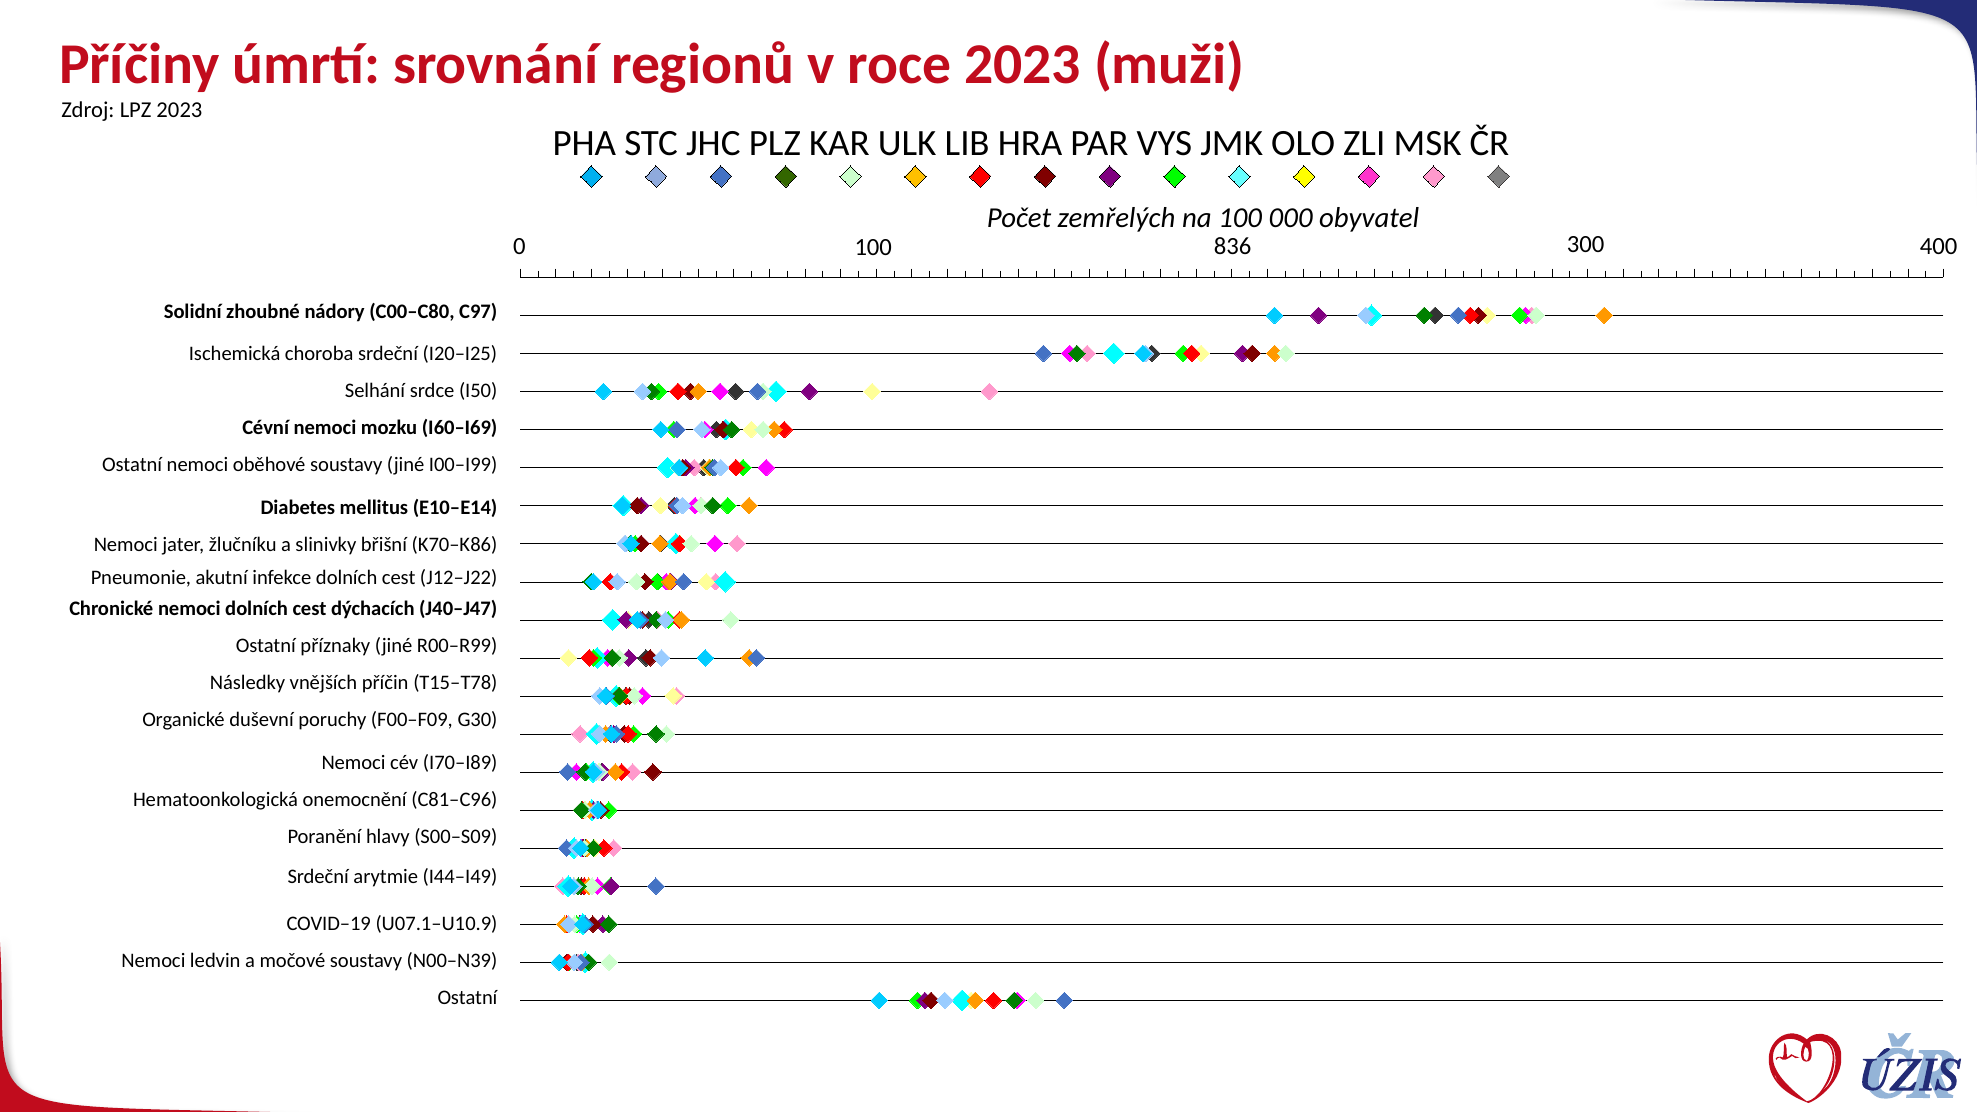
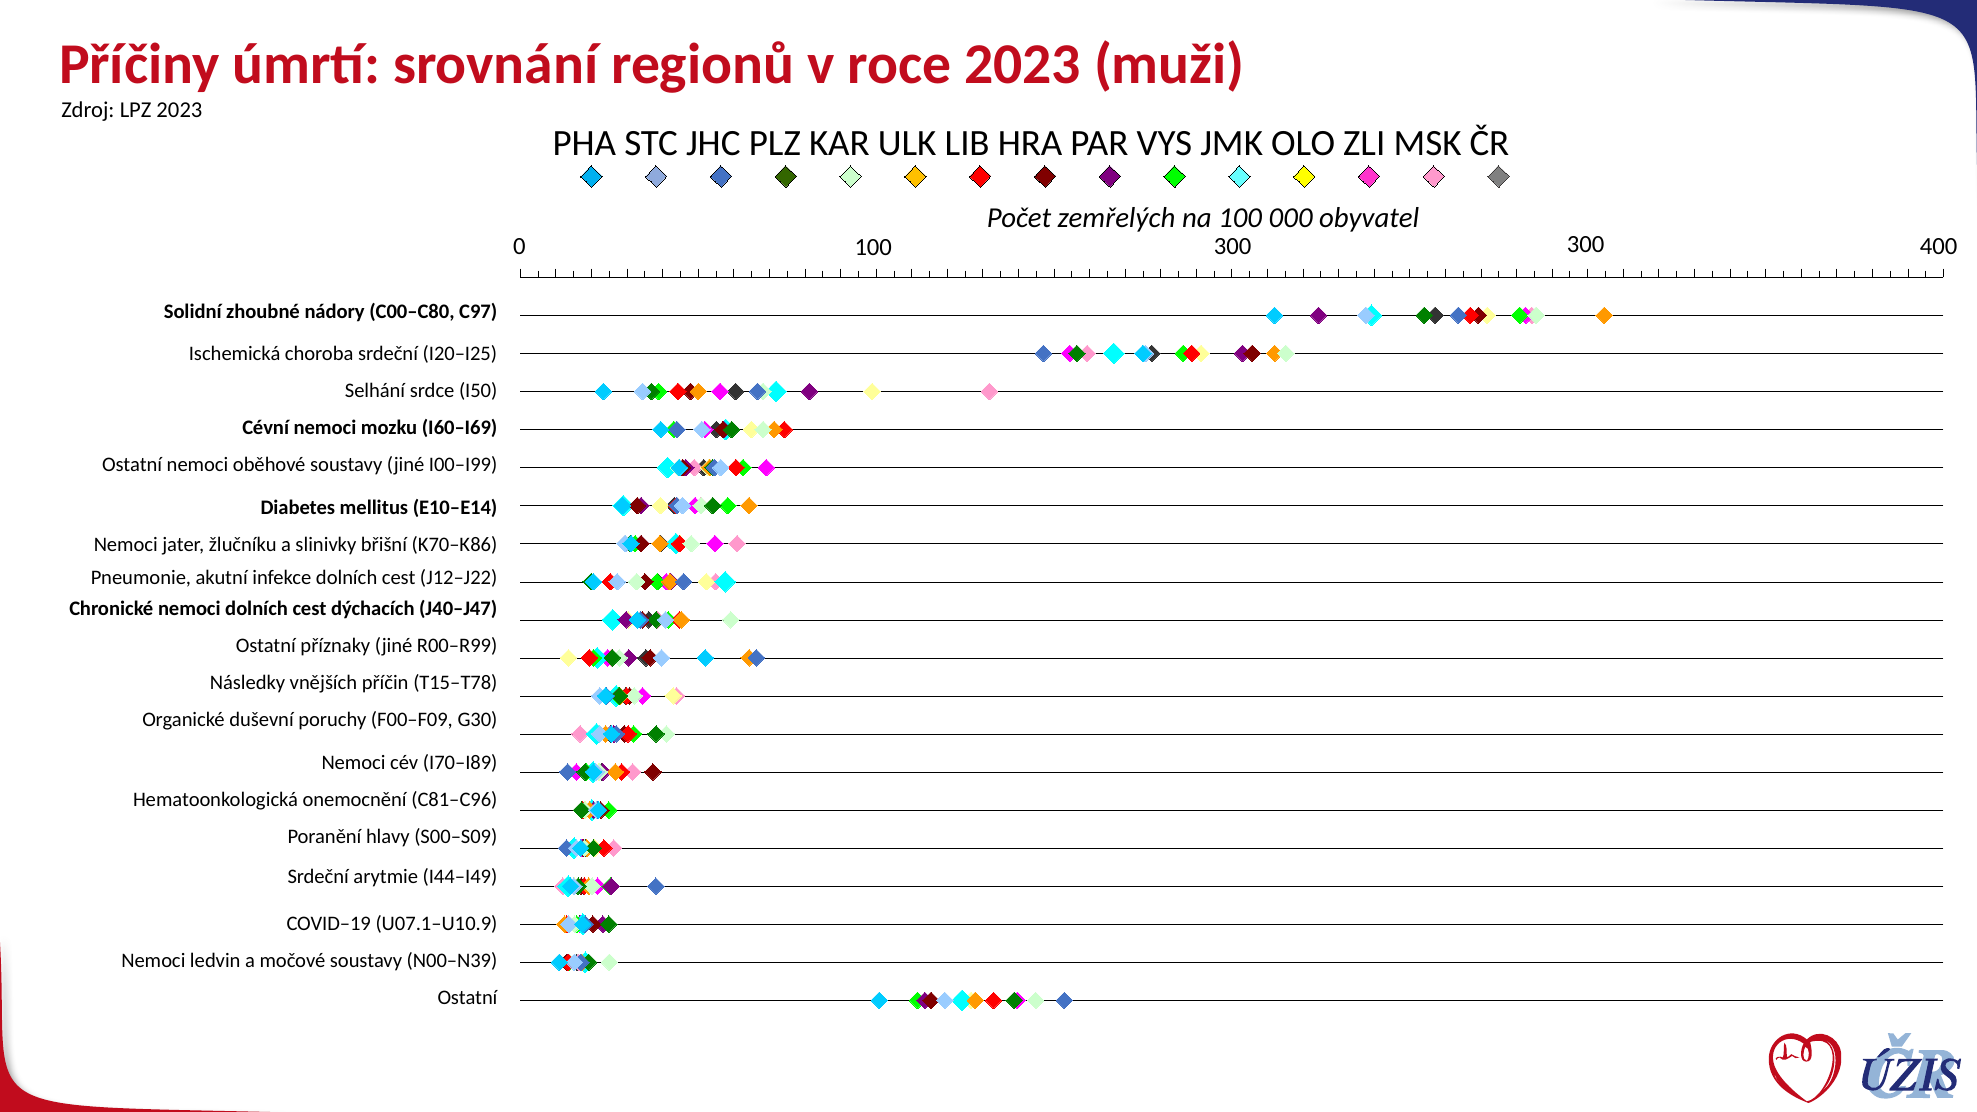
100 836: 836 -> 300 (1233, 247)
